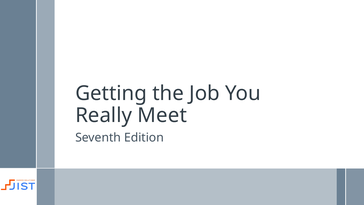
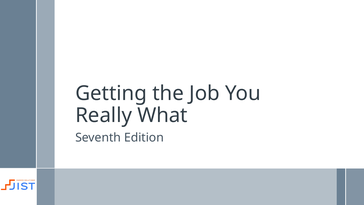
Meet: Meet -> What (162, 115)
